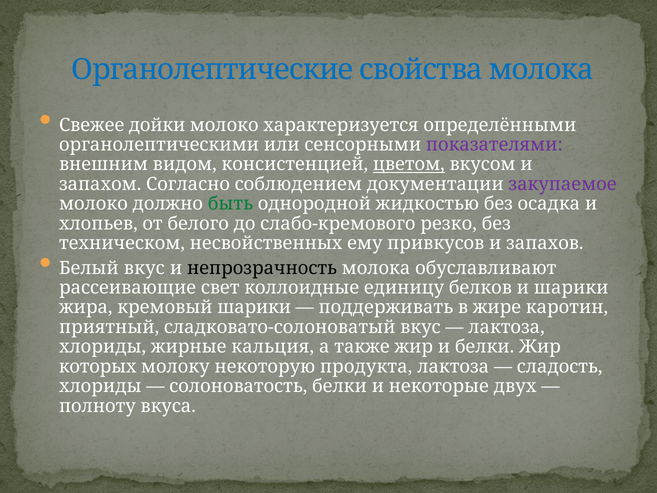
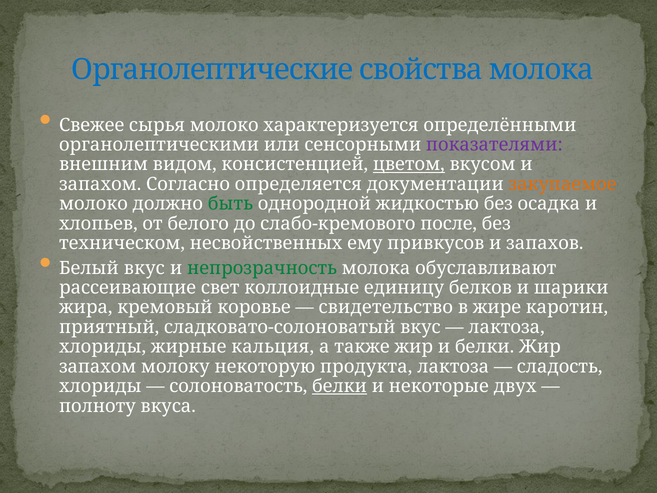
дойки: дойки -> сырья (157, 125)
соблюдением: соблюдением -> определяется (298, 184)
закупаемое colour: purple -> orange (563, 184)
резко: резко -> после (449, 224)
непрозрачность colour: black -> green (262, 268)
кремовый шарики: шарики -> коровье (254, 307)
поддерживать: поддерживать -> свидетельство (386, 307)
которых: которых -> запахом (98, 366)
белки underline: none -> present (339, 386)
